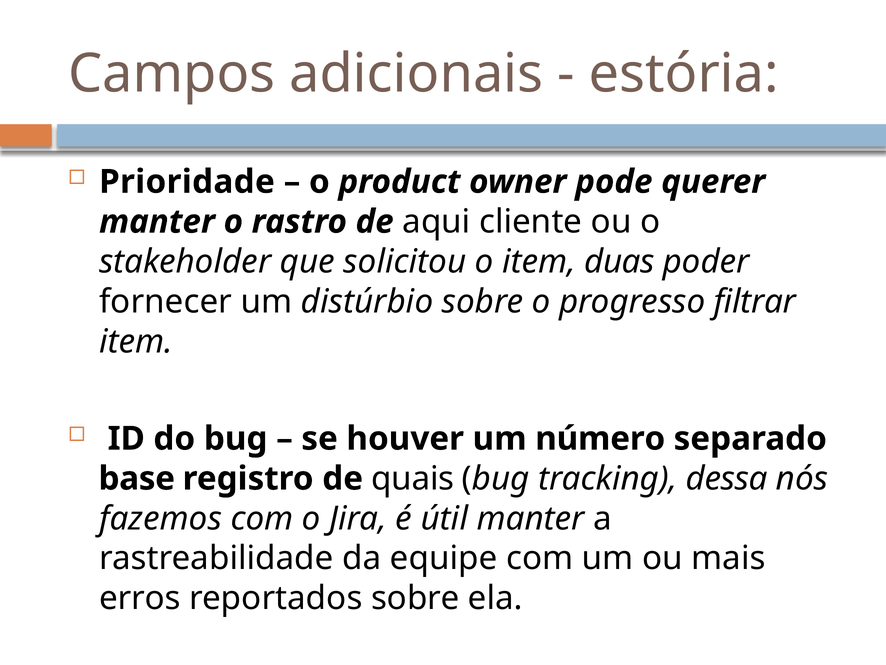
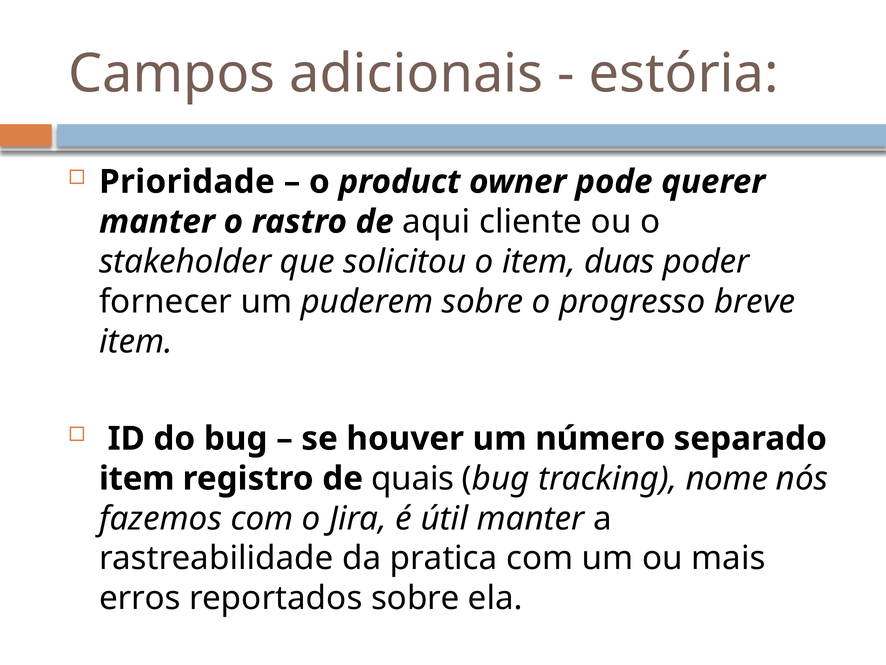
distúrbio: distúrbio -> puderem (367, 301)
filtrar: filtrar -> breve (755, 301)
base: base -> item (137, 478)
dessa: dessa -> nome (727, 478)
equipe: equipe -> pratica (444, 558)
